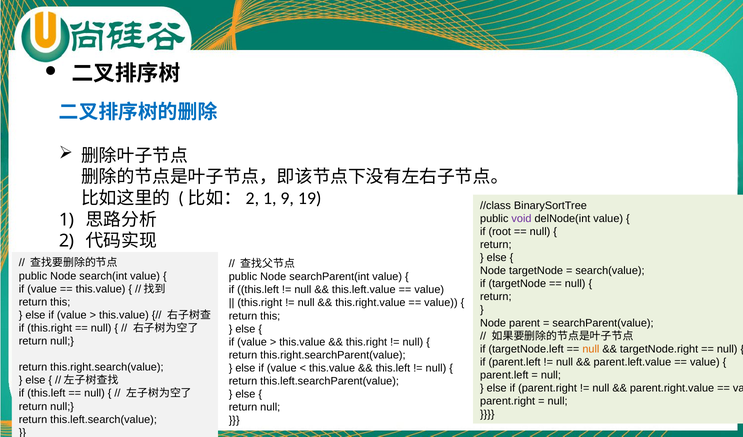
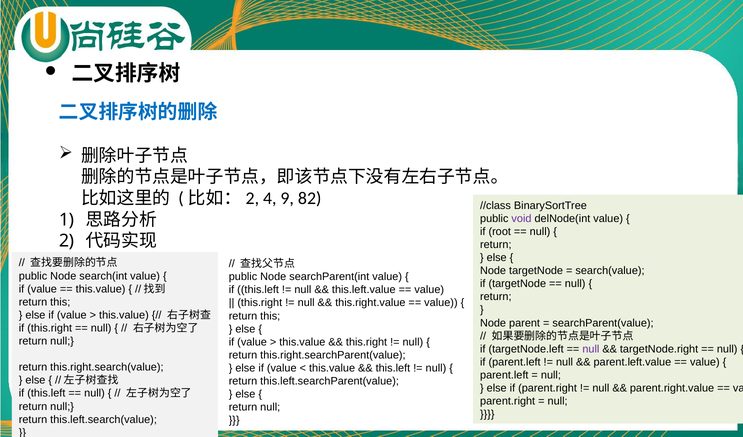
1: 1 -> 4 (270, 199)
19: 19 -> 82 (310, 199)
null colour: orange -> purple (591, 349)
